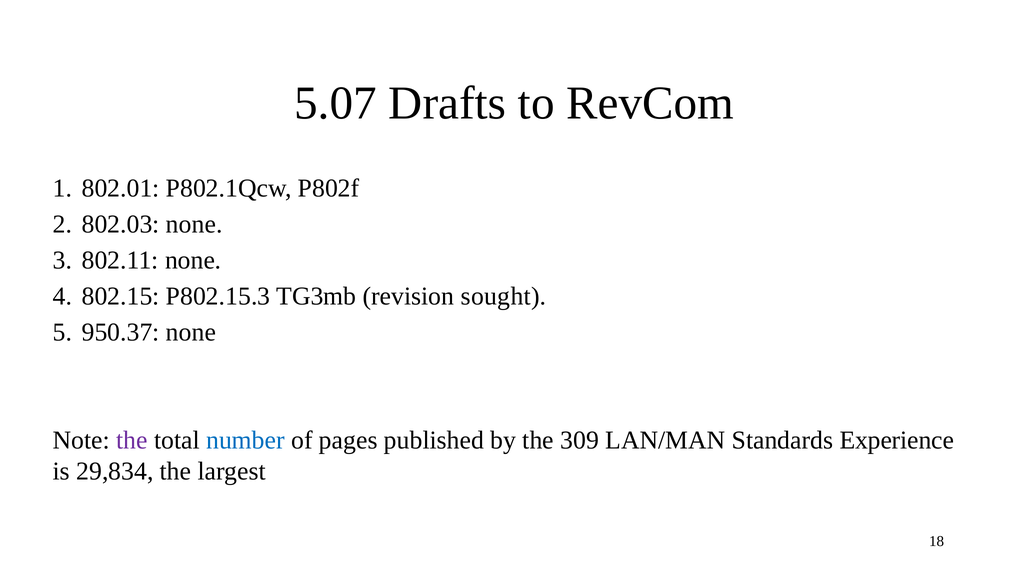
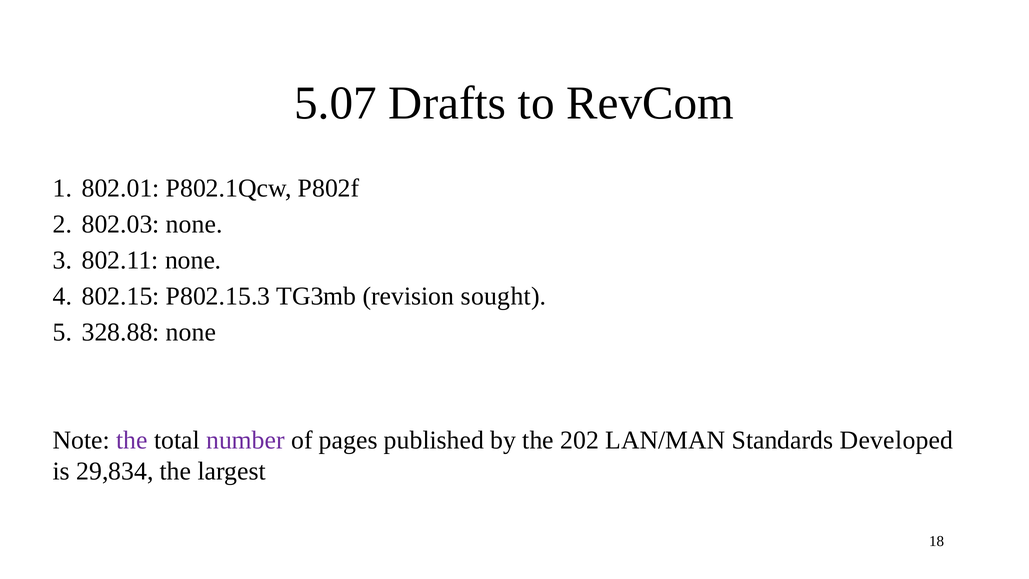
950.37: 950.37 -> 328.88 (121, 332)
number colour: blue -> purple (245, 440)
309: 309 -> 202 (580, 440)
Experience: Experience -> Developed (897, 440)
